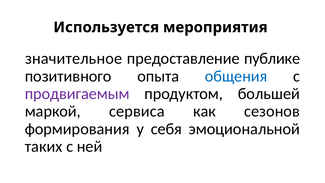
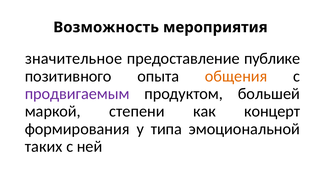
Используется: Используется -> Возможность (106, 27)
общения colour: blue -> orange (236, 76)
сервиса: сервиса -> степени (137, 111)
сезонов: сезонов -> концерт (272, 111)
себя: себя -> типа (166, 129)
